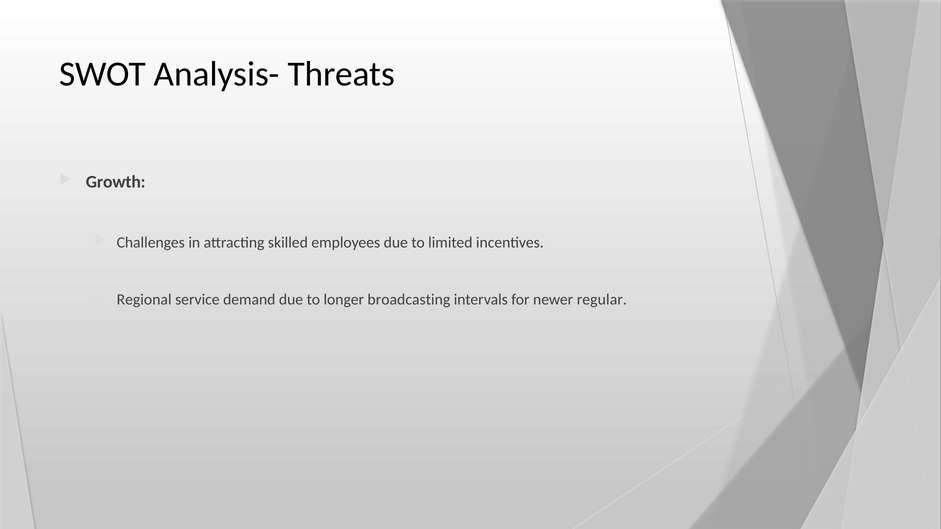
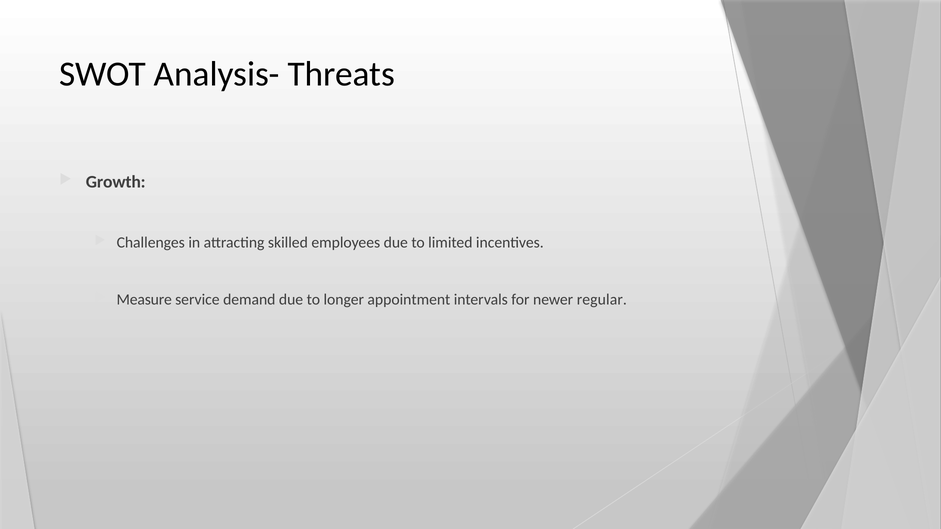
Regional: Regional -> Measure (144, 300)
broadcasting: broadcasting -> appointment (409, 300)
